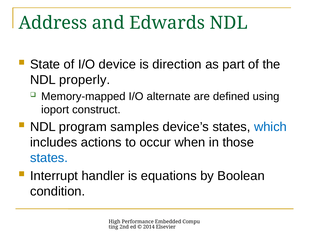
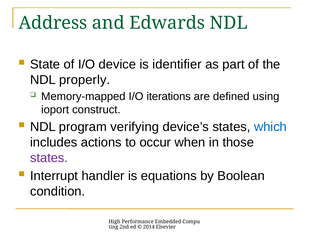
direction: direction -> identifier (177, 64)
alternate: alternate -> iterations (169, 96)
samples: samples -> verifying (135, 127)
states colour: blue -> purple (49, 158)
